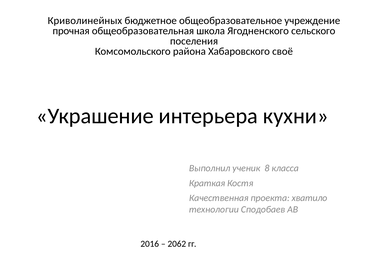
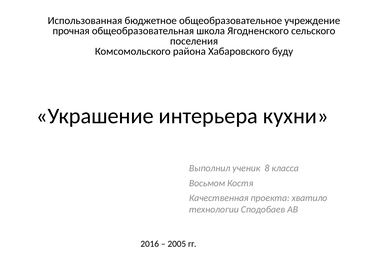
Криволинейных: Криволинейных -> Использованная (85, 21)
своё: своё -> буду (283, 51)
Краткая: Краткая -> Восьмом (207, 183)
2062: 2062 -> 2005 (177, 244)
